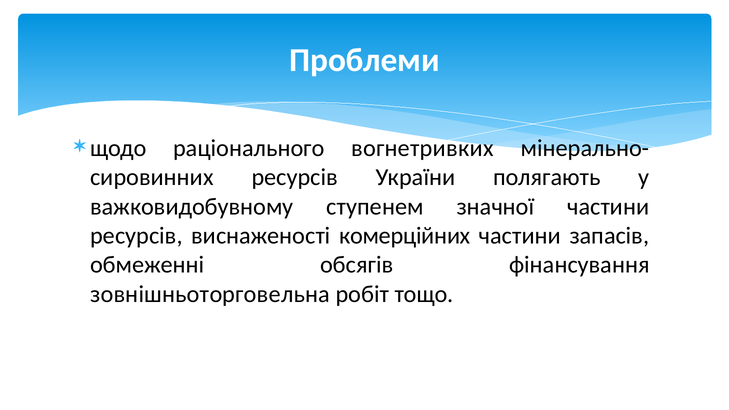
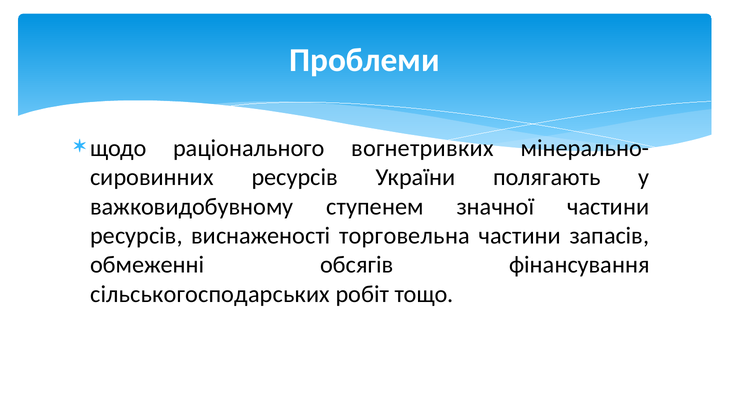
комерційних: комерційних -> торговельна (405, 236)
зовнішньоторговельна: зовнішньоторговельна -> сільськогосподарських (210, 294)
